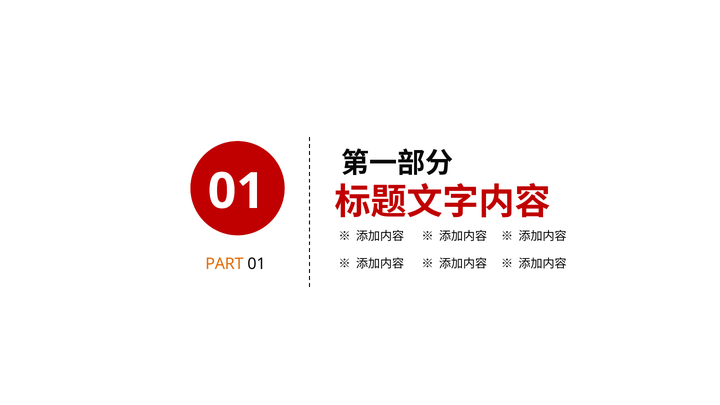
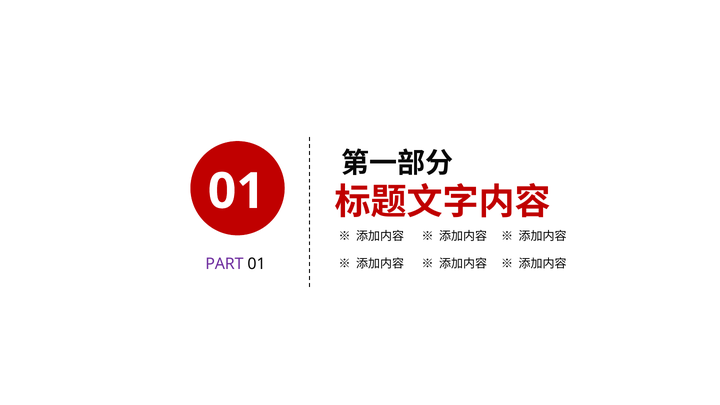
PART colour: orange -> purple (224, 264)
